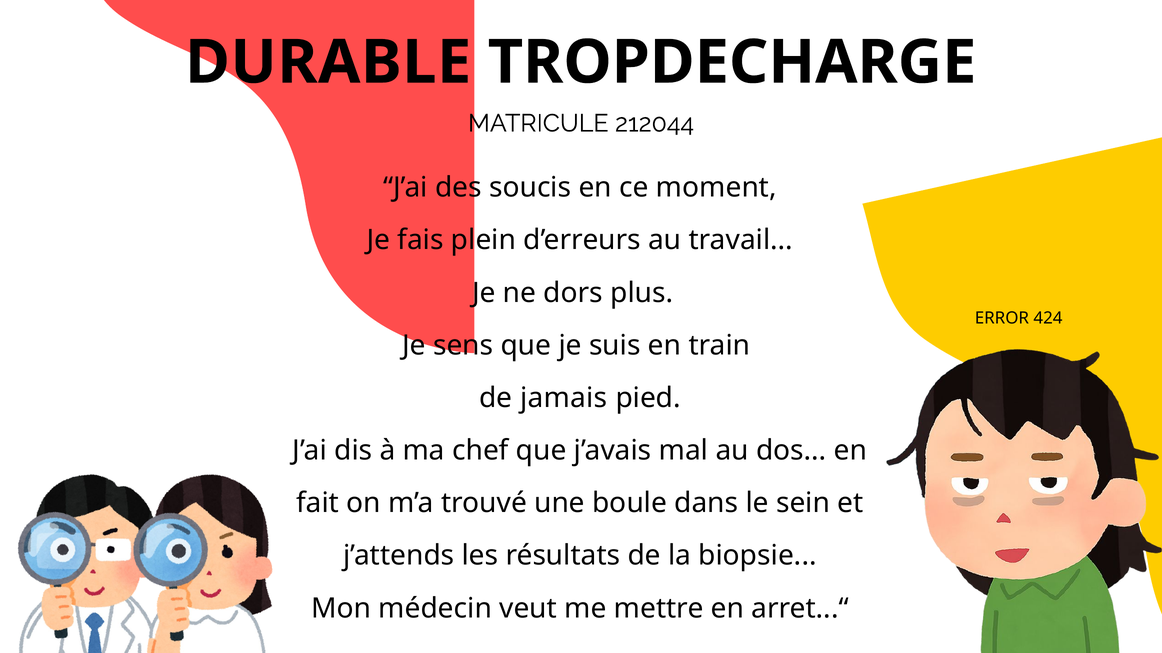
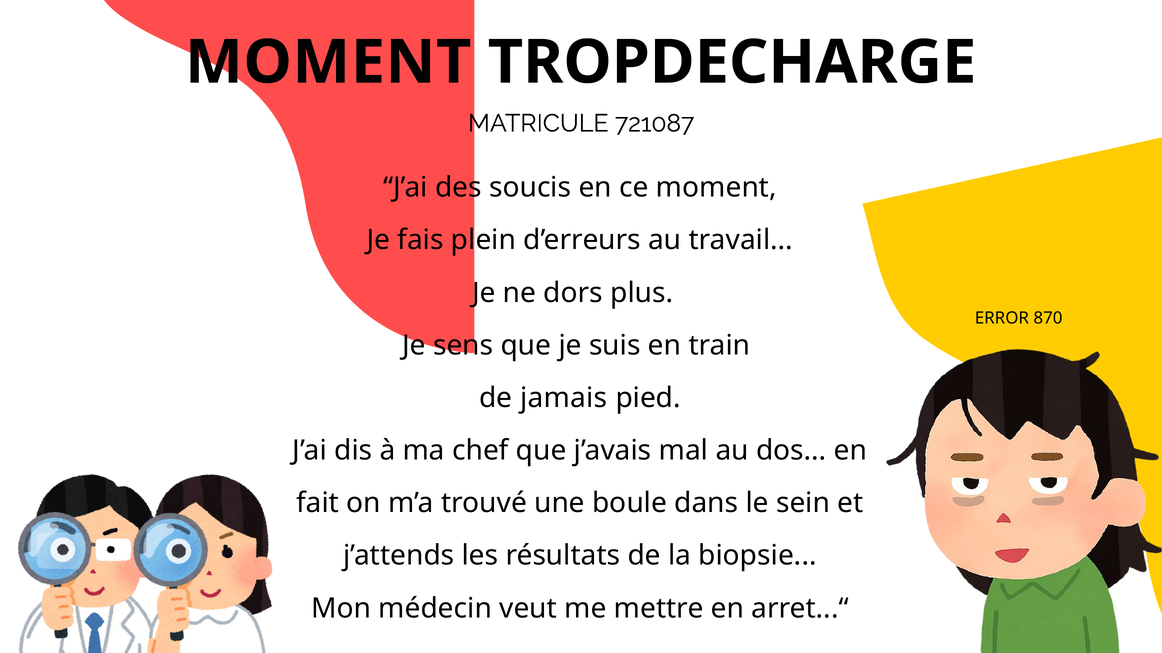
DURABLE: DURABLE -> MOMENT (328, 62)
212044: 212044 -> 721087 (655, 123)
424: 424 -> 870 (1048, 318)
